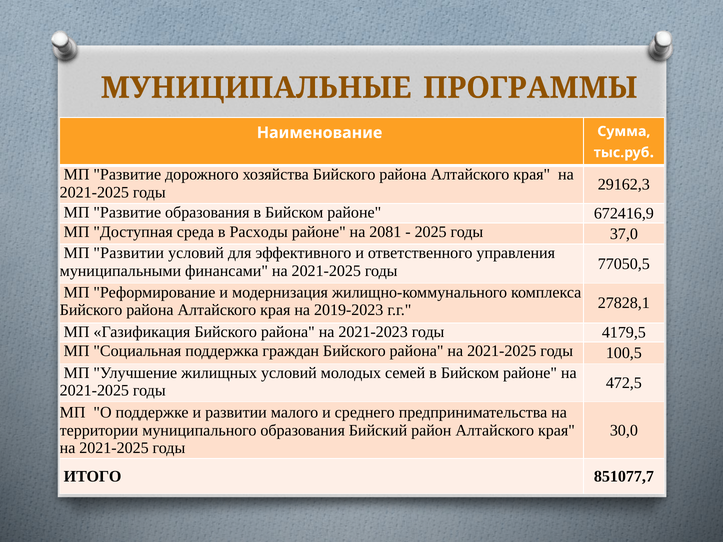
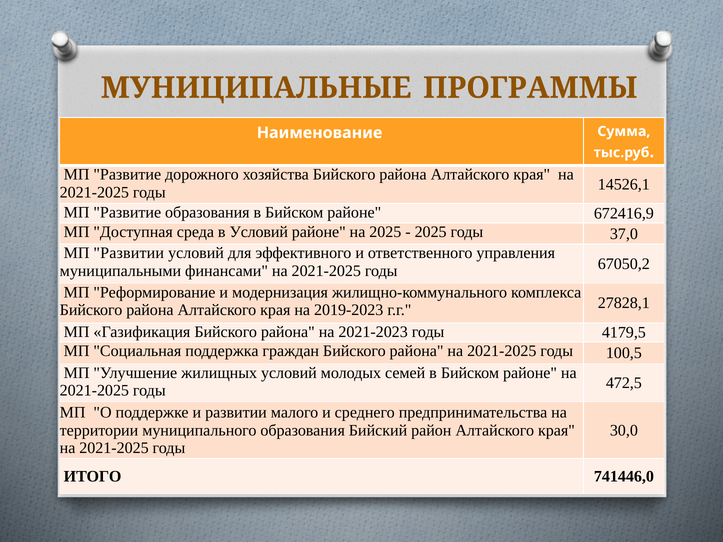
29162,3: 29162,3 -> 14526,1 (624, 185)
в Расходы: Расходы -> Условий (259, 232)
на 2081: 2081 -> 2025 (385, 232)
77050,5: 77050,5 -> 67050,2 (624, 264)
851077,7: 851077,7 -> 741446,0 (624, 477)
